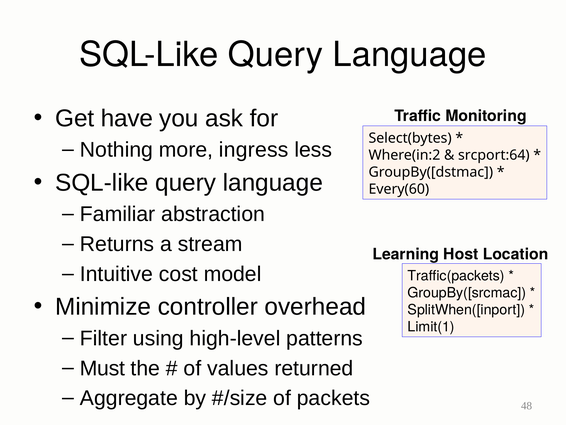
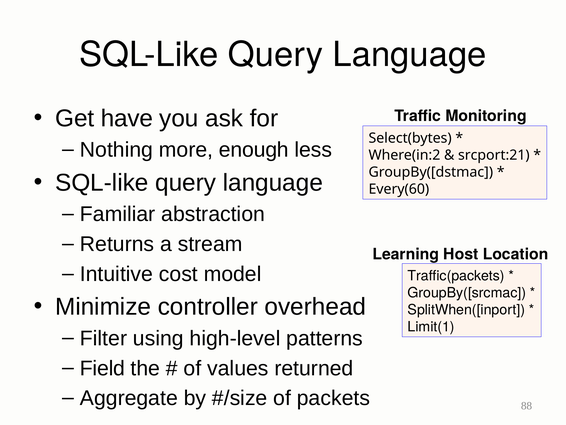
ingress: ingress -> enough (254, 150)
srcport:64: srcport:64 -> srcport:21 (494, 155)
Must: Must -> Field (102, 368)
48: 48 -> 88 (527, 406)
